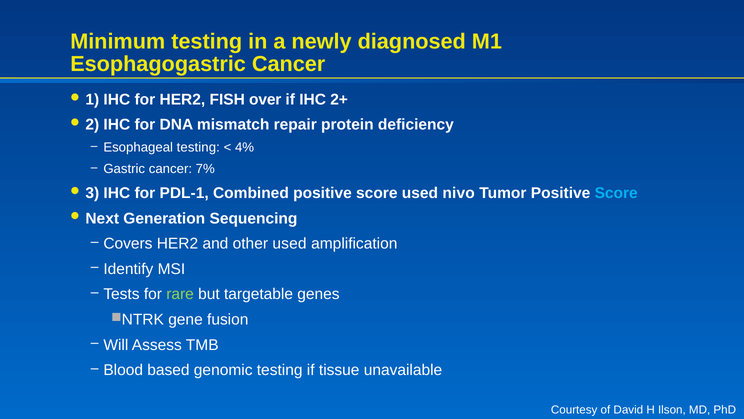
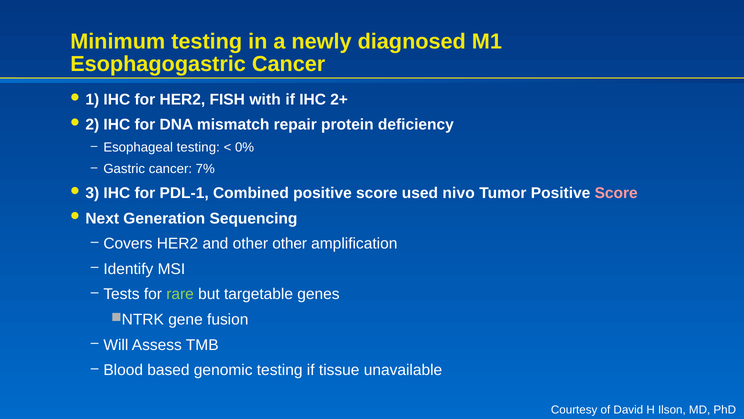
over: over -> with (265, 99)
4%: 4% -> 0% (245, 147)
Score colour: light blue -> pink (616, 193)
other used: used -> other (290, 243)
